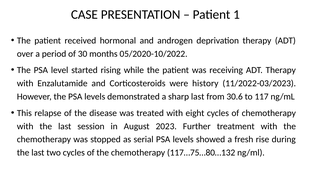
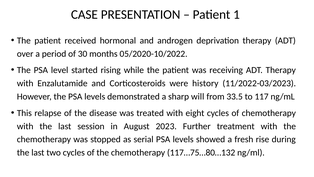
sharp last: last -> will (198, 96)
30.6: 30.6 -> 33.5 (235, 96)
